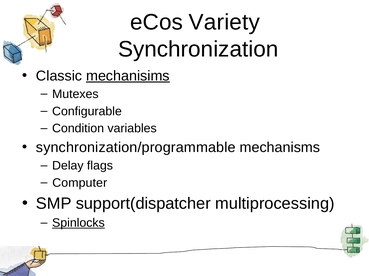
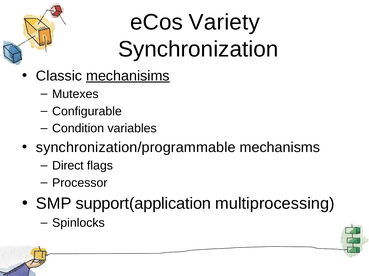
Delay: Delay -> Direct (68, 166)
Computer: Computer -> Processor (80, 183)
support(dispatcher: support(dispatcher -> support(application (143, 204)
Spinlocks underline: present -> none (78, 223)
